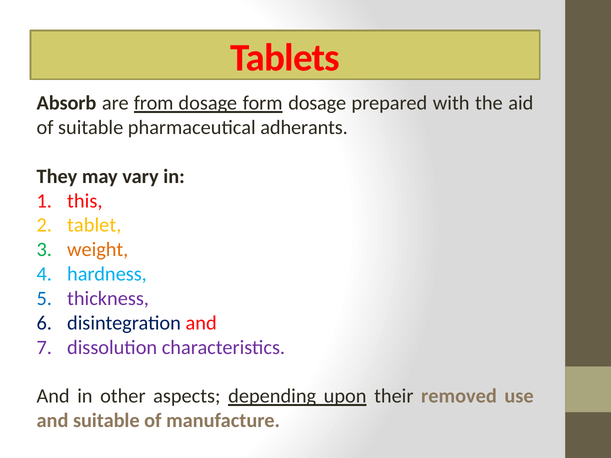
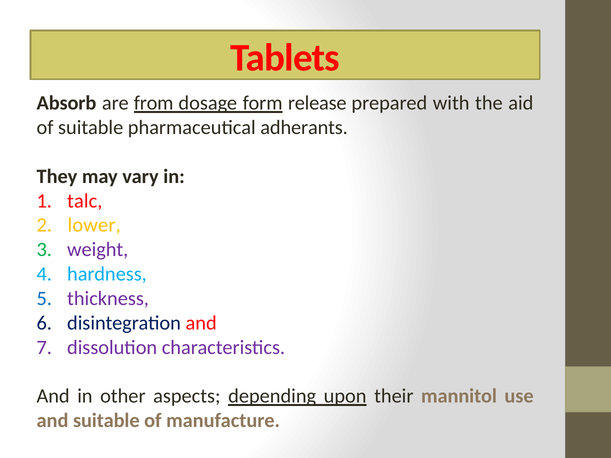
form dosage: dosage -> release (317, 103)
this: this -> talc (85, 201)
tablet: tablet -> lower (94, 225)
weight colour: orange -> purple (98, 250)
removed: removed -> mannitol (459, 396)
